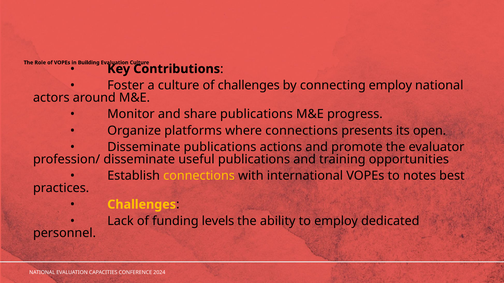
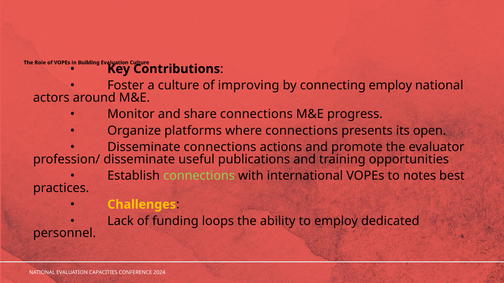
of challenges: challenges -> improving (249, 86)
share publications: publications -> connections (256, 114)
Disseminate publications: publications -> connections (220, 147)
connections colour: yellow -> light green (199, 176)
levels: levels -> loops (218, 221)
